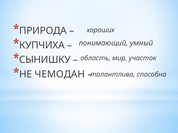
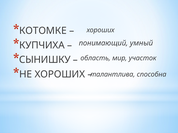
ПРИРОДА: ПРИРОДА -> КОТОМКЕ (43, 31)
НЕ ЧЕМОДАН: ЧЕМОДАН -> ХОРОШИХ (60, 75)
